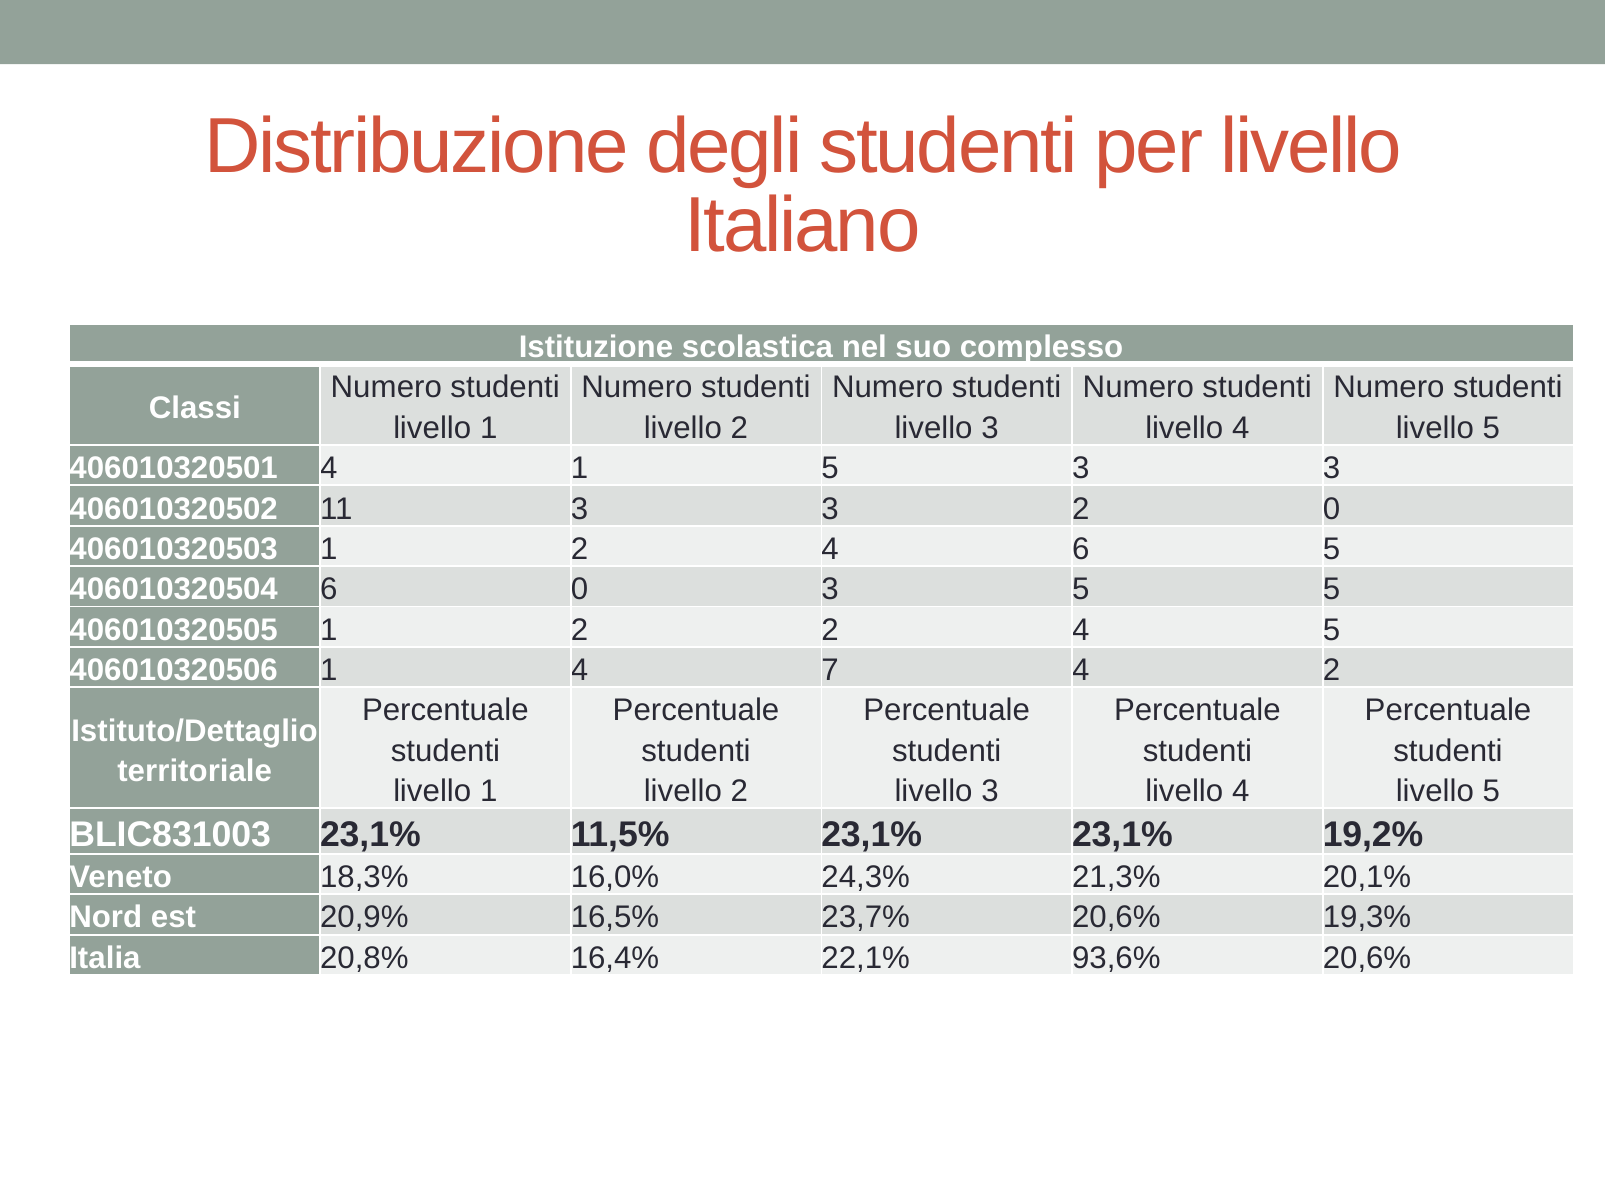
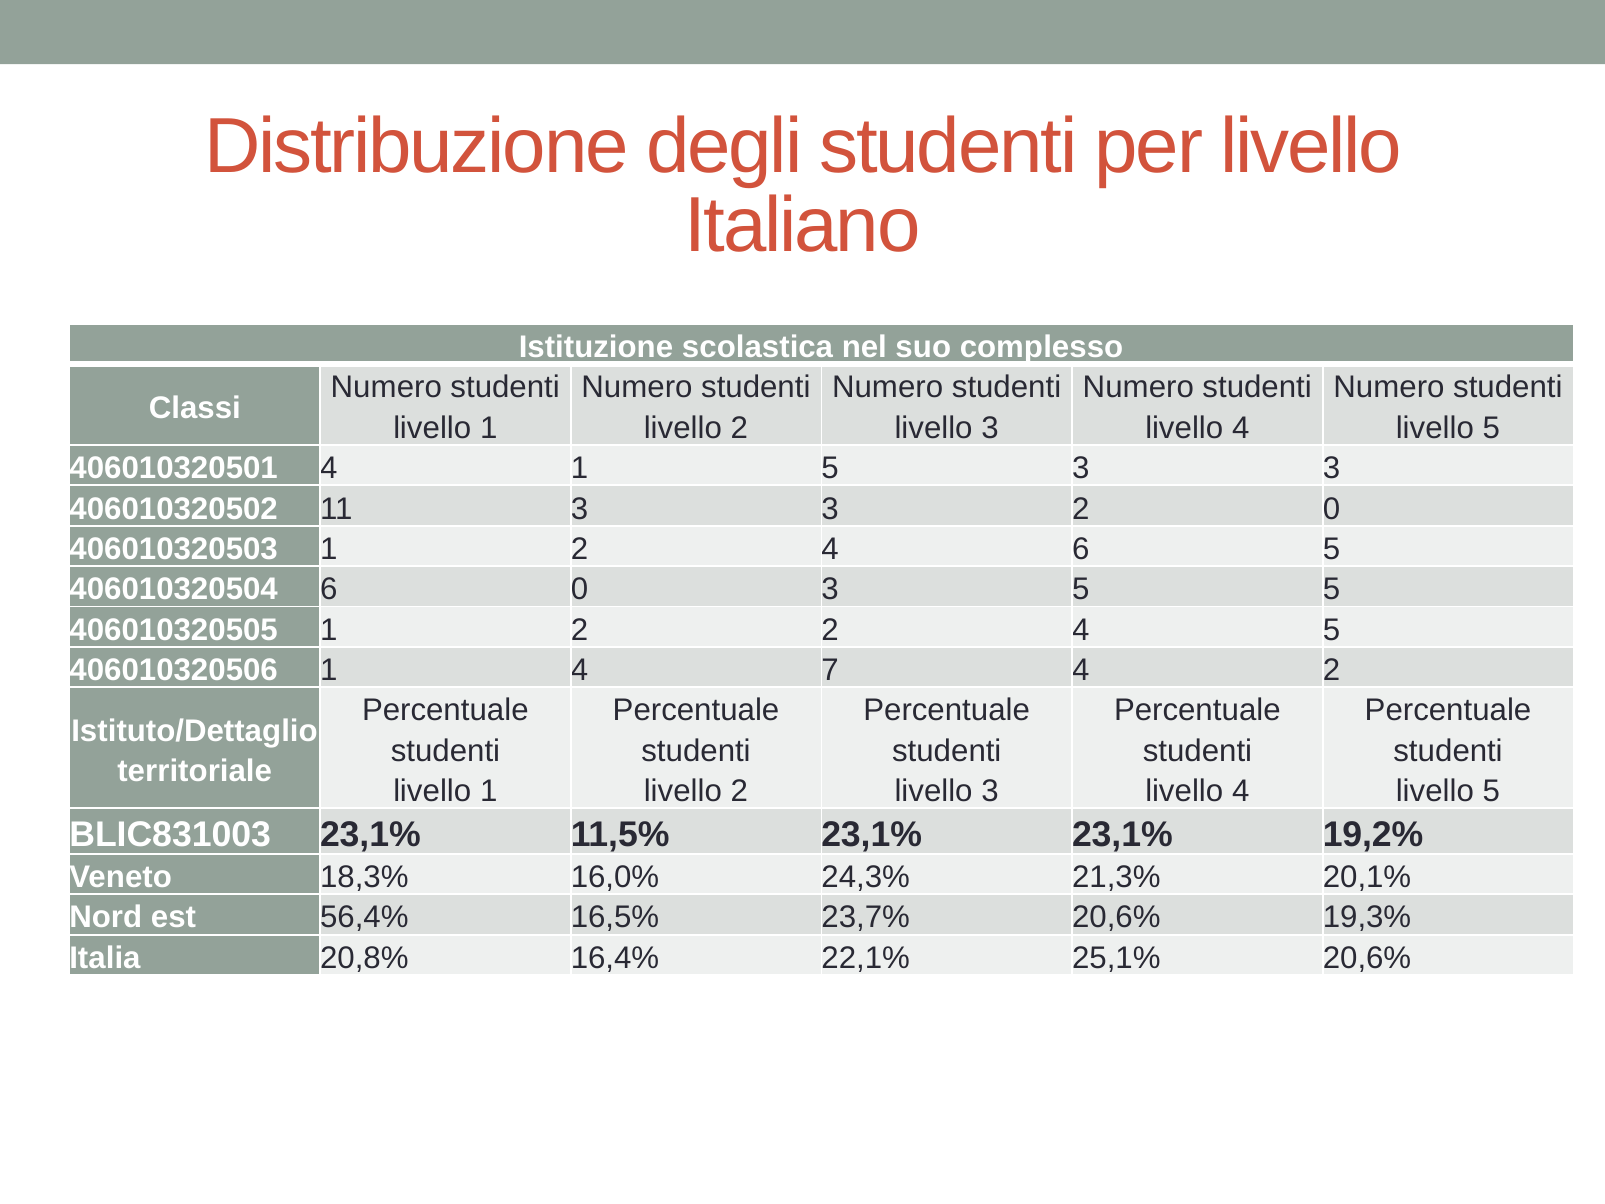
20,9%: 20,9% -> 56,4% (364, 918)
93,6%: 93,6% -> 25,1% (1116, 958)
